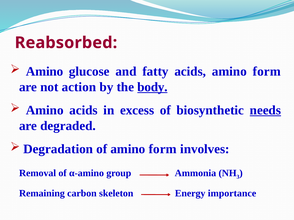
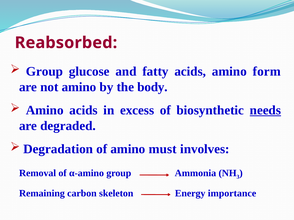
Amino: Amino -> Group (44, 71)
not action: action -> amino (79, 87)
body underline: present -> none (152, 87)
of amino form: form -> must (163, 149)
